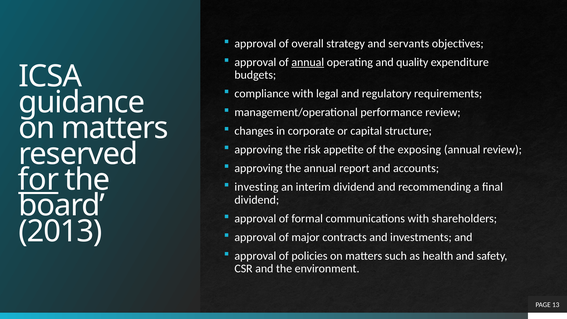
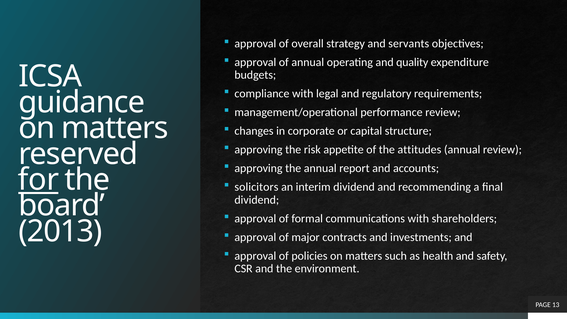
annual underline: present -> none (308, 62)
exposing: exposing -> attitudes (419, 150)
investing: investing -> solicitors (256, 187)
